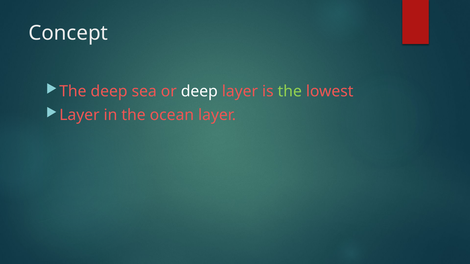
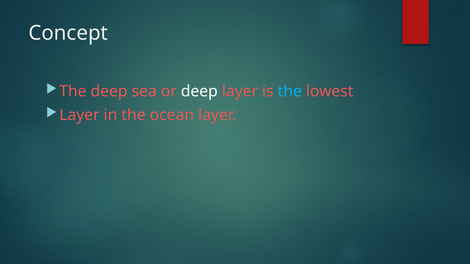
the colour: light green -> light blue (290, 91)
